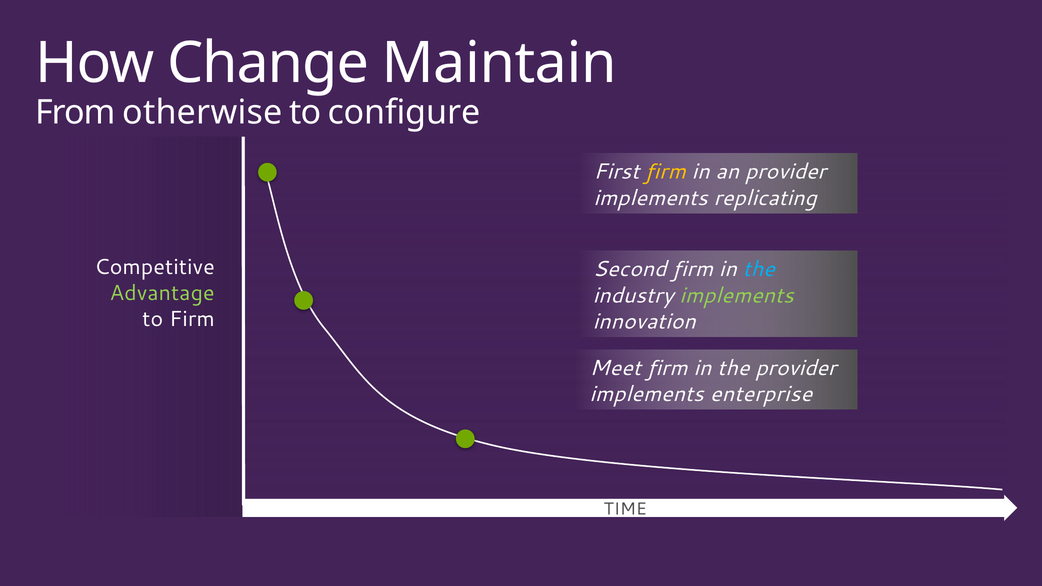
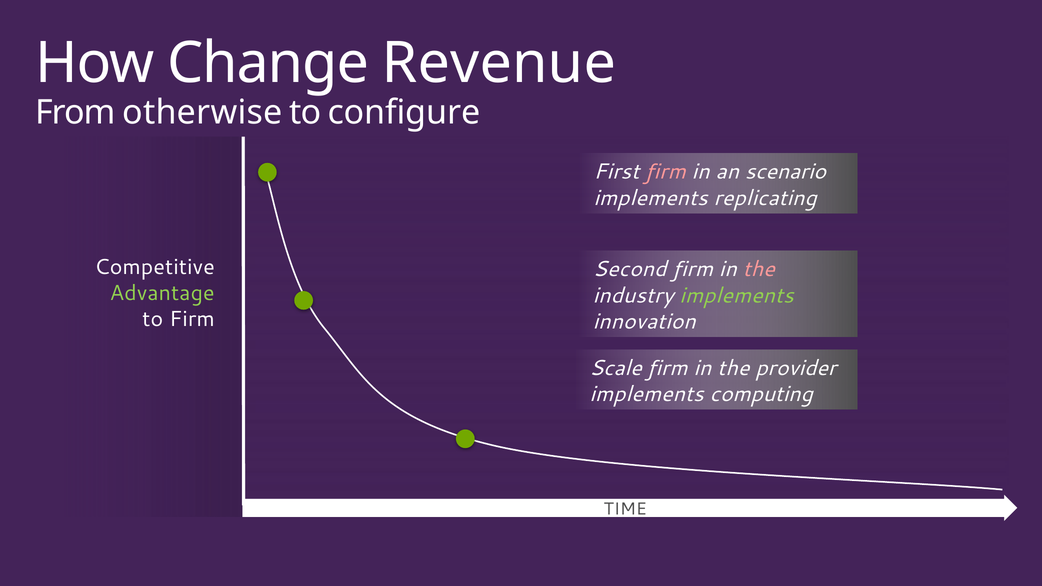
Maintain: Maintain -> Revenue (499, 63)
firm colour: yellow -> pink (666, 172)
an provider: provider -> scenario (786, 172)
the colour: light blue -> pink (759, 269)
Meet: Meet -> Scale (615, 368)
enterprise: enterprise -> computing (761, 394)
